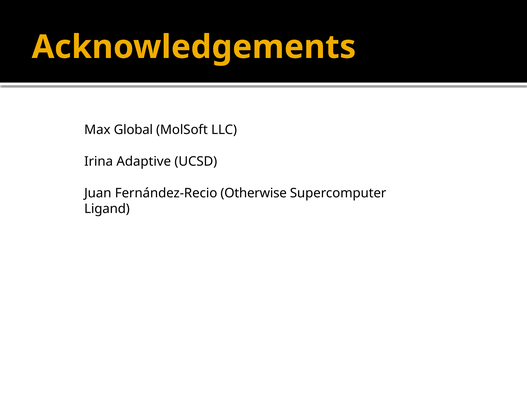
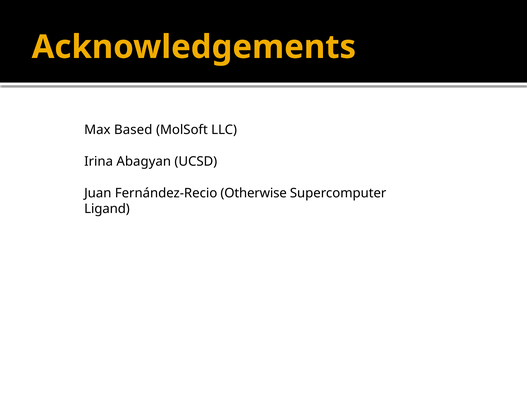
Global: Global -> Based (133, 130)
Adaptive: Adaptive -> Abagyan (144, 162)
